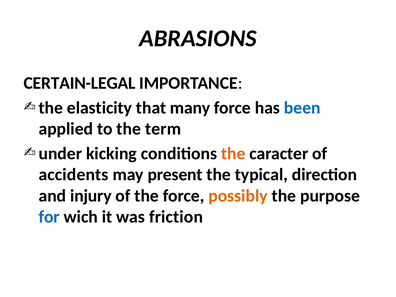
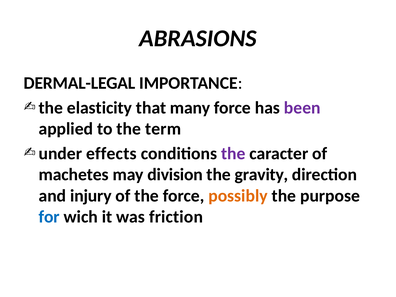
CERTAIN-LEGAL: CERTAIN-LEGAL -> DERMAL-LEGAL (80, 83)
been colour: blue -> purple (302, 108)
kicking: kicking -> effects (111, 153)
the colour: orange -> purple (233, 153)
accidents: accidents -> machetes (74, 175)
present: present -> division (175, 175)
typical: typical -> gravity (261, 175)
